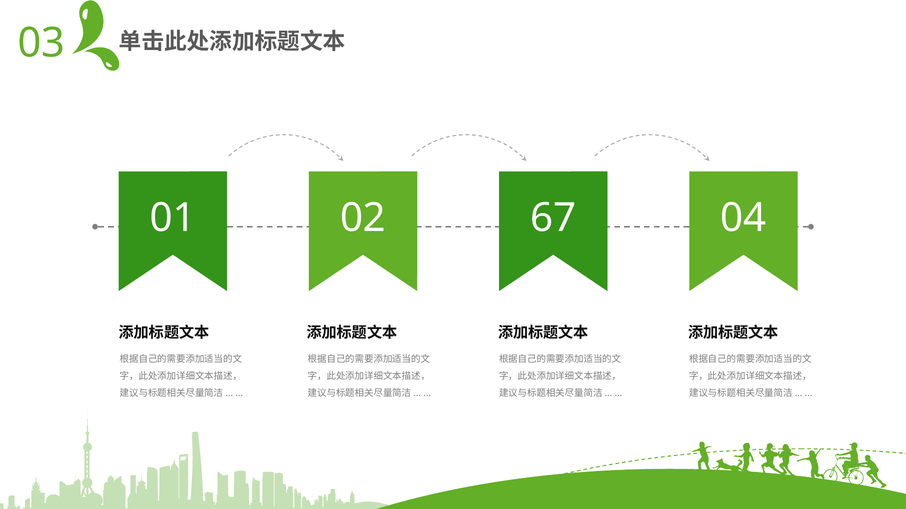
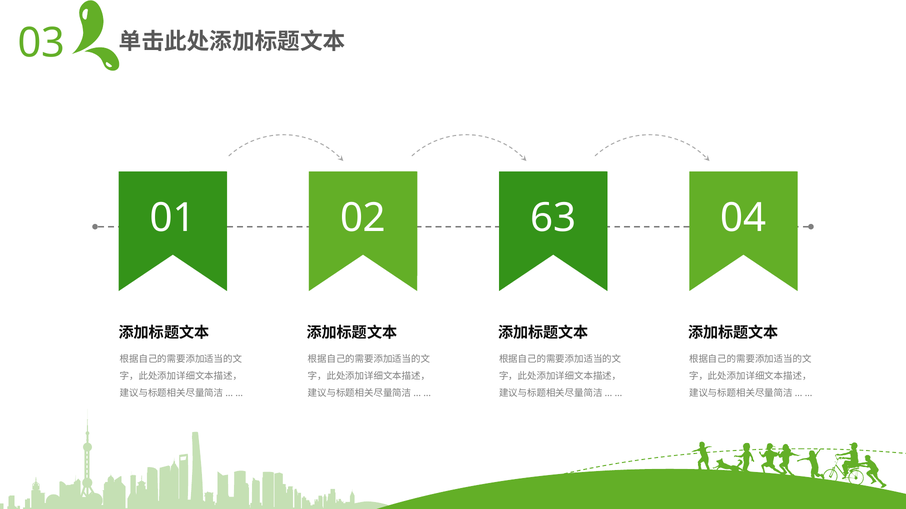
67: 67 -> 63 (553, 218)
